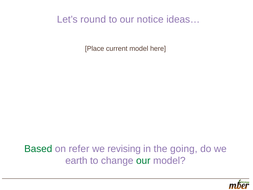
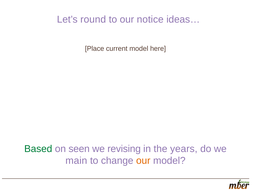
refer: refer -> seen (79, 149)
going: going -> years (184, 149)
earth: earth -> main (76, 160)
our colour: green -> orange (143, 160)
